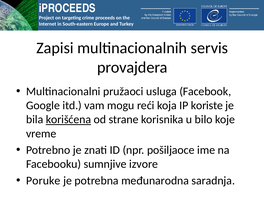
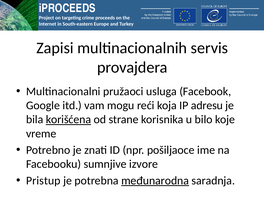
koriste: koriste -> adresu (207, 105)
Poruke: Poruke -> Pristup (43, 181)
međunarodna underline: none -> present (155, 181)
